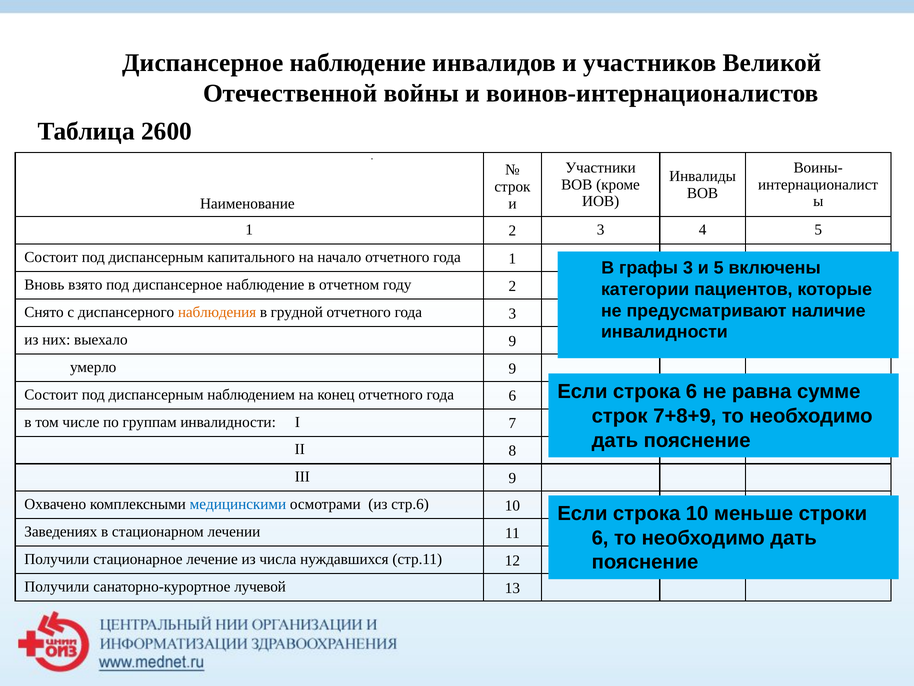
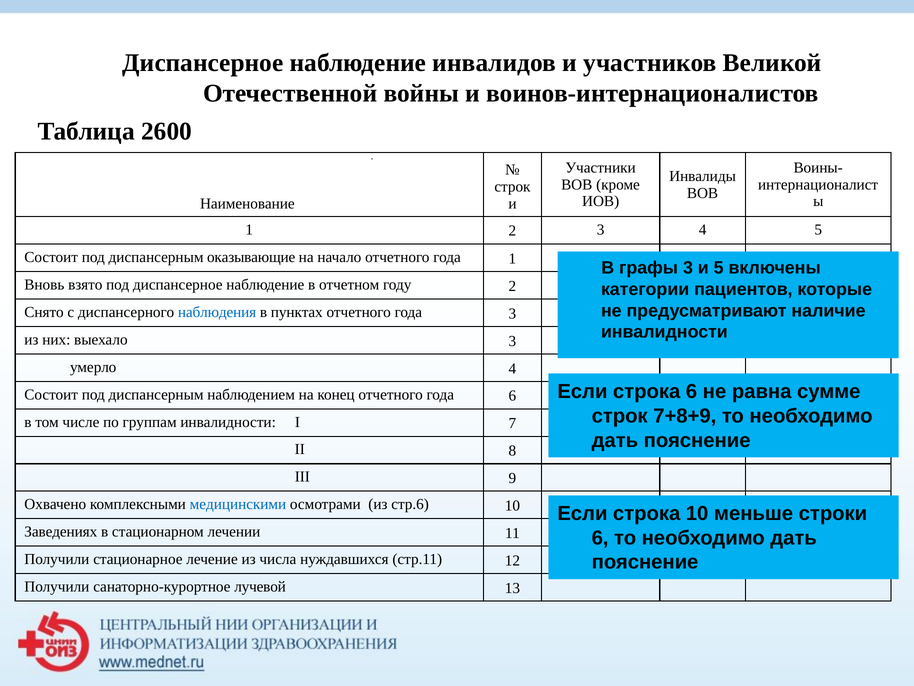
капитального: капитального -> оказывающие (251, 257)
наблюдения colour: orange -> blue (217, 312)
грудной: грудной -> пунктах (297, 312)
выехало 9: 9 -> 3 (512, 341)
умерло 9: 9 -> 4 (512, 368)
